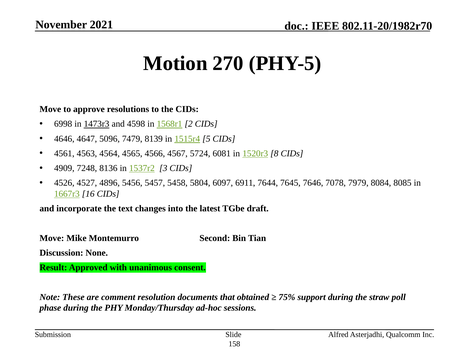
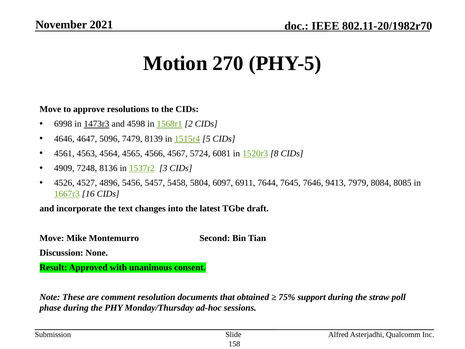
7078: 7078 -> 9413 (336, 183)
